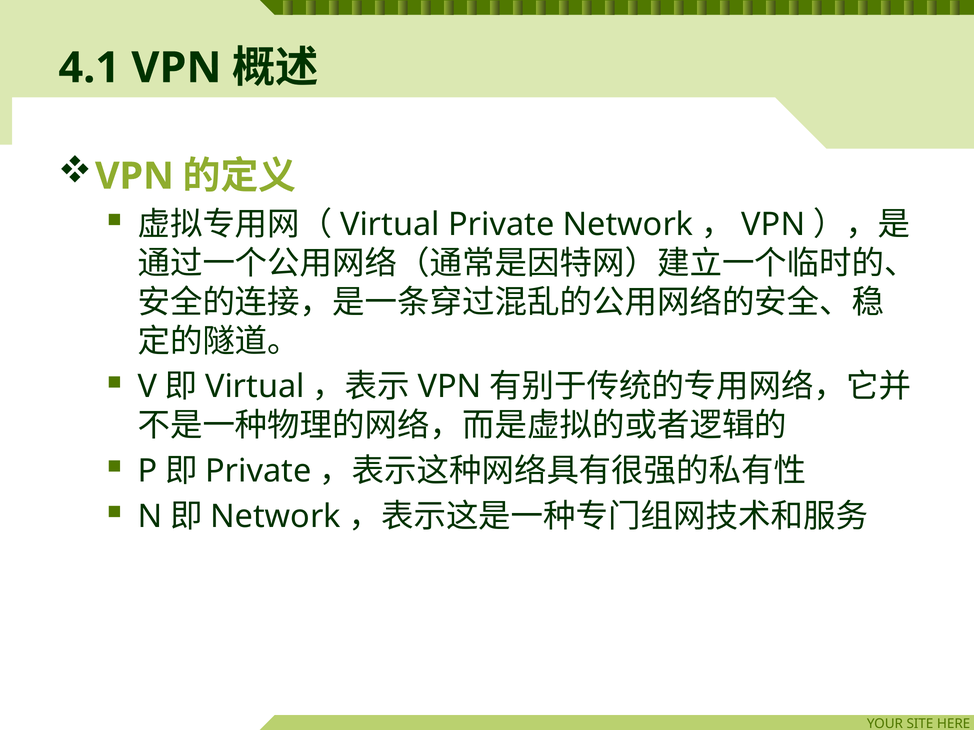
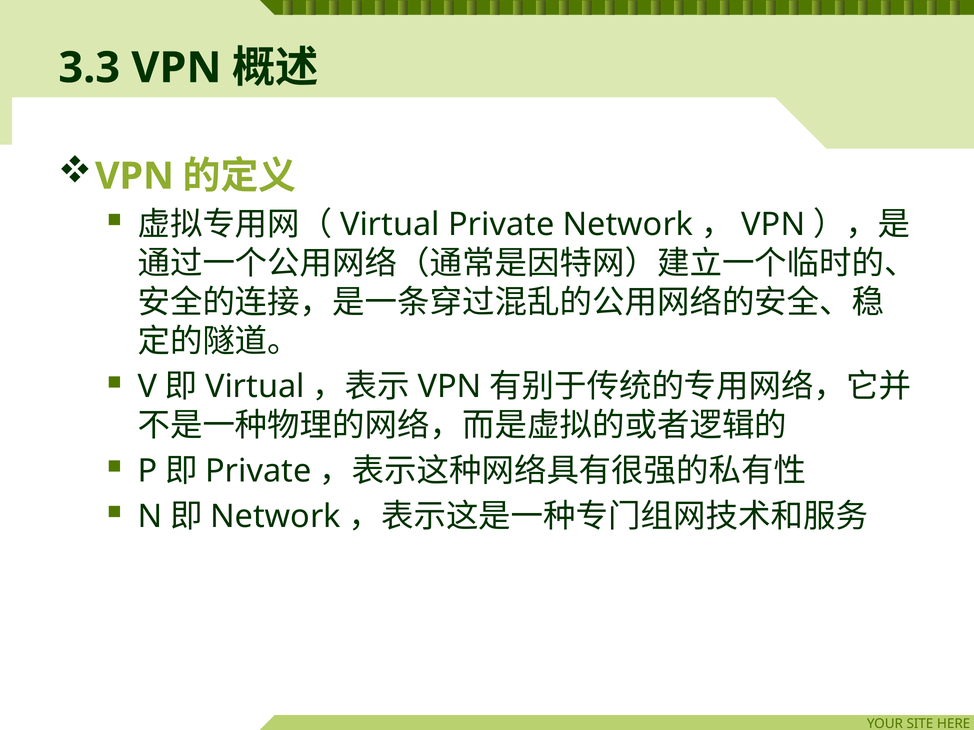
4.1: 4.1 -> 3.3 (89, 68)
